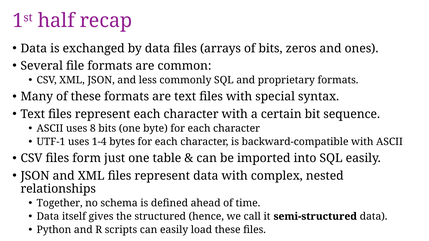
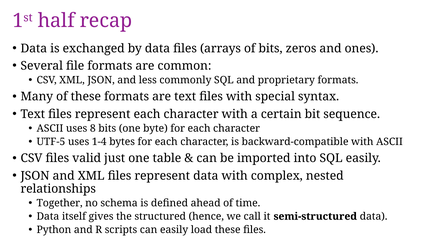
UTF-1: UTF-1 -> UTF-5 (51, 142)
form: form -> valid (87, 158)
